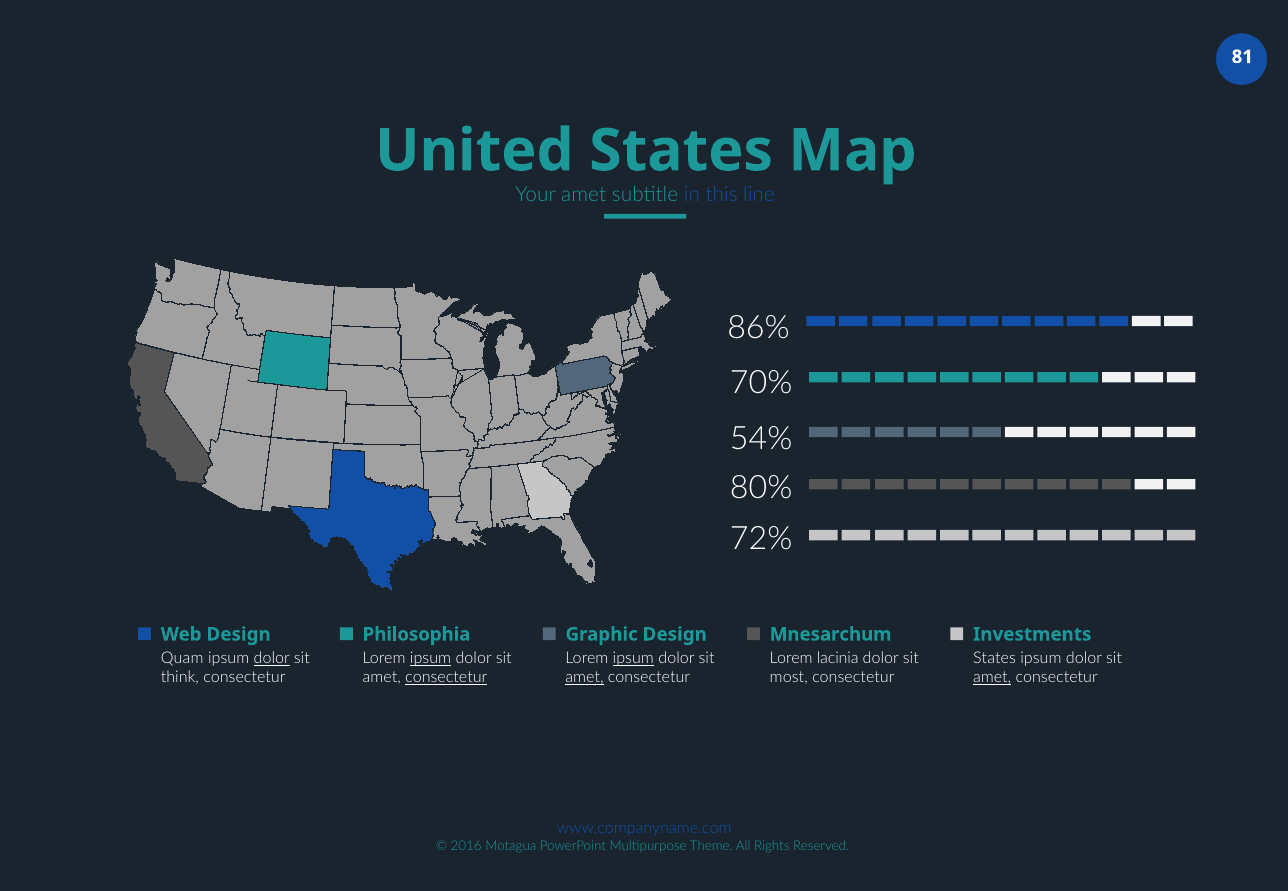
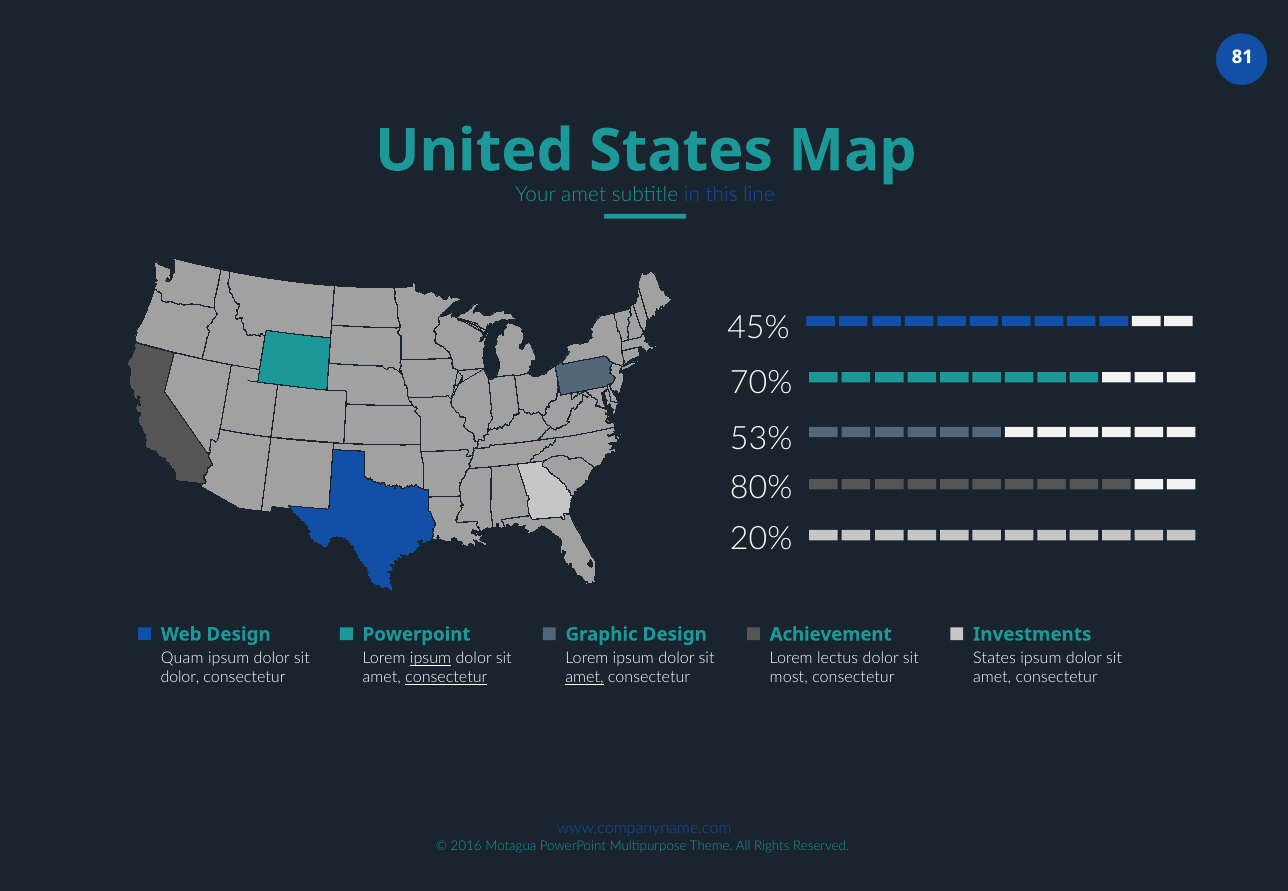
86%: 86% -> 45% (758, 328)
54%: 54% -> 53% (761, 440)
72%: 72% -> 20% (761, 539)
Philosophia: Philosophia -> Powerpoint (417, 635)
Mnesarchum: Mnesarchum -> Achievement (831, 635)
dolor underline: present -> none (272, 659)
ipsum underline: present -> none (633, 659)
lacinia: lacinia -> lectus (838, 659)
think: think -> dolor (180, 678)
amet underline: present -> none (992, 678)
